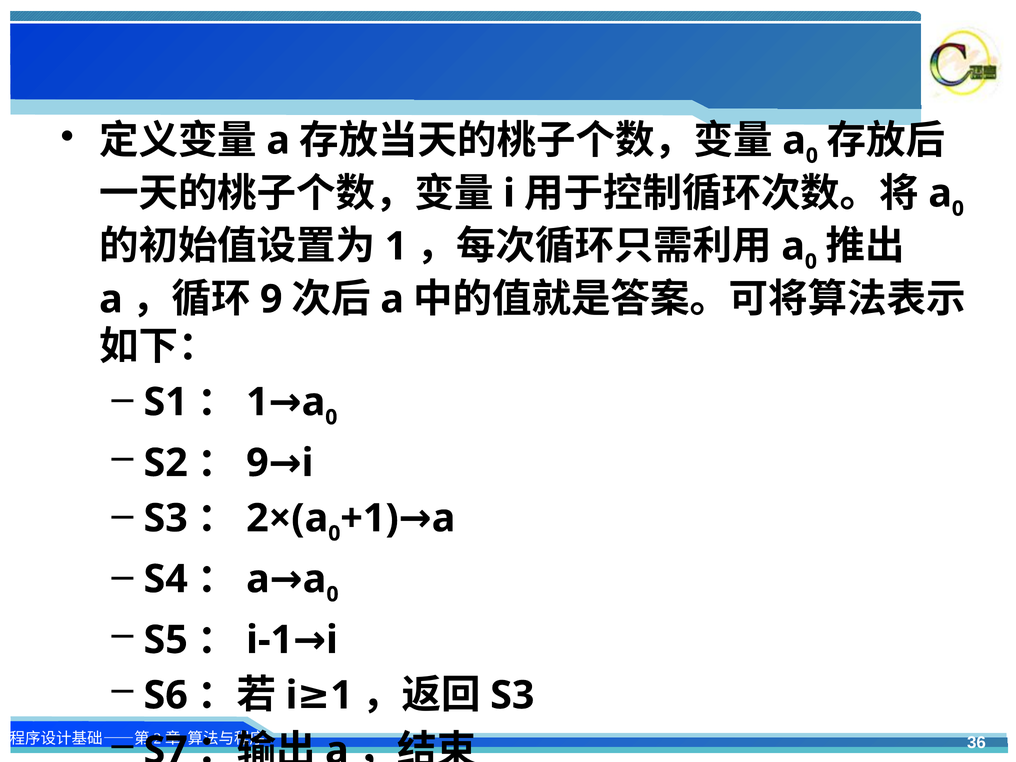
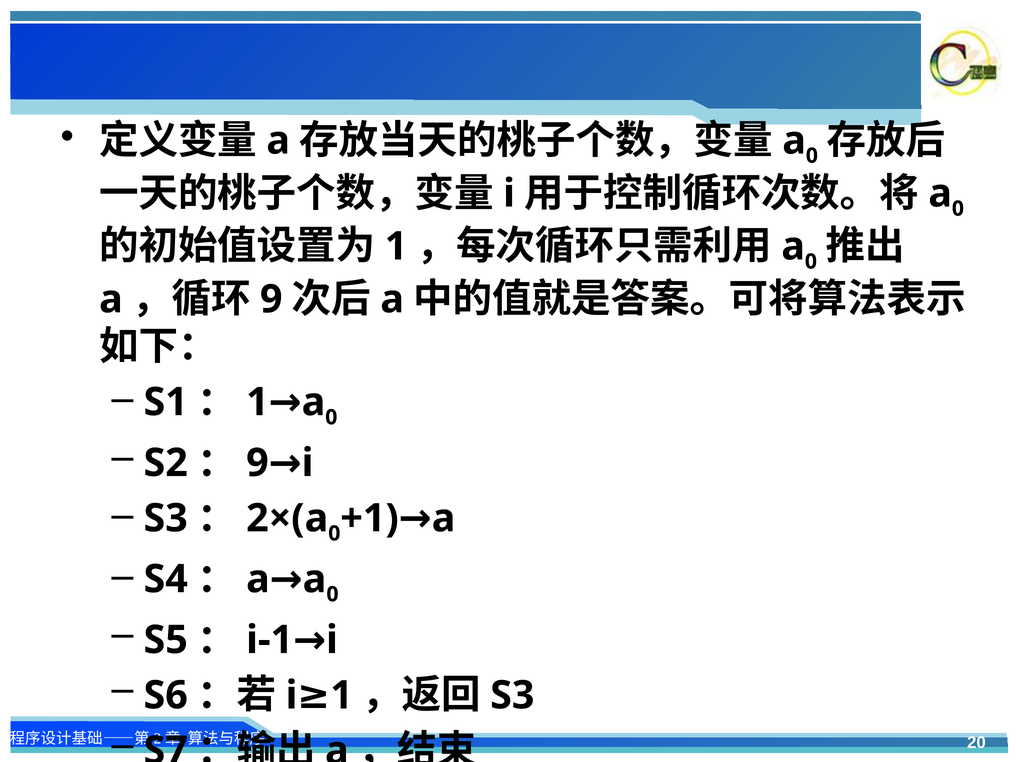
36: 36 -> 20 (977, 743)
